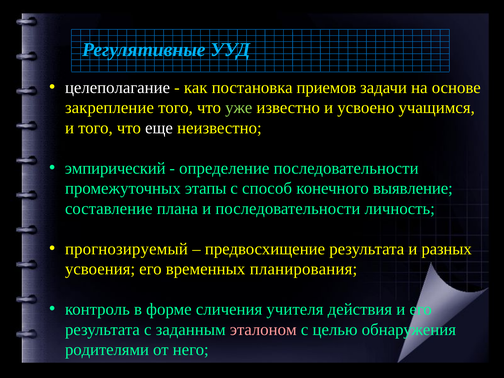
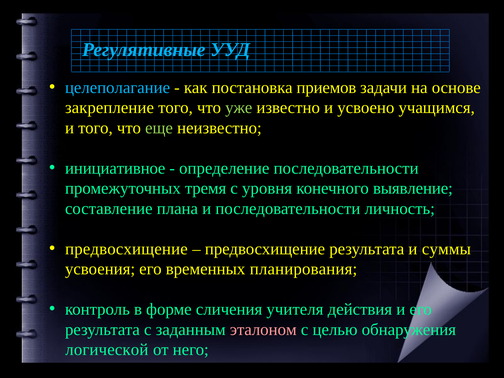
целеполагание colour: white -> light blue (118, 88)
еще colour: white -> light green (159, 128)
эмпирический: эмпирический -> инициативное (115, 168)
этапы: этапы -> тремя (206, 188)
способ: способ -> уровня (267, 188)
прогнозируемый: прогнозируемый -> предвосхищение (126, 249)
разных: разных -> суммы (446, 249)
родителями: родителями -> логической (107, 350)
